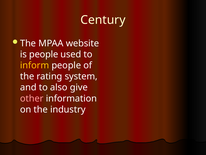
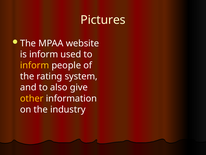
Century: Century -> Pictures (103, 20)
is people: people -> inform (44, 54)
other colour: pink -> yellow (32, 98)
